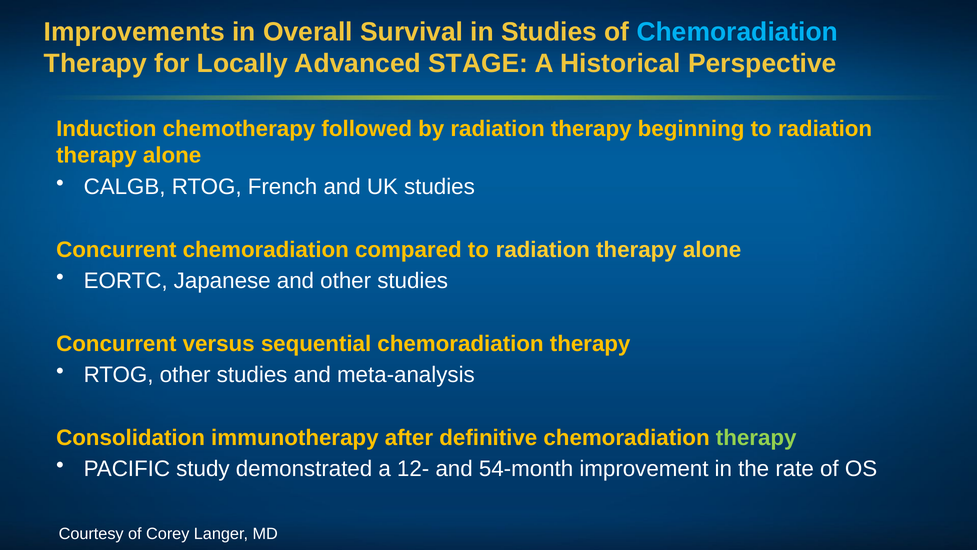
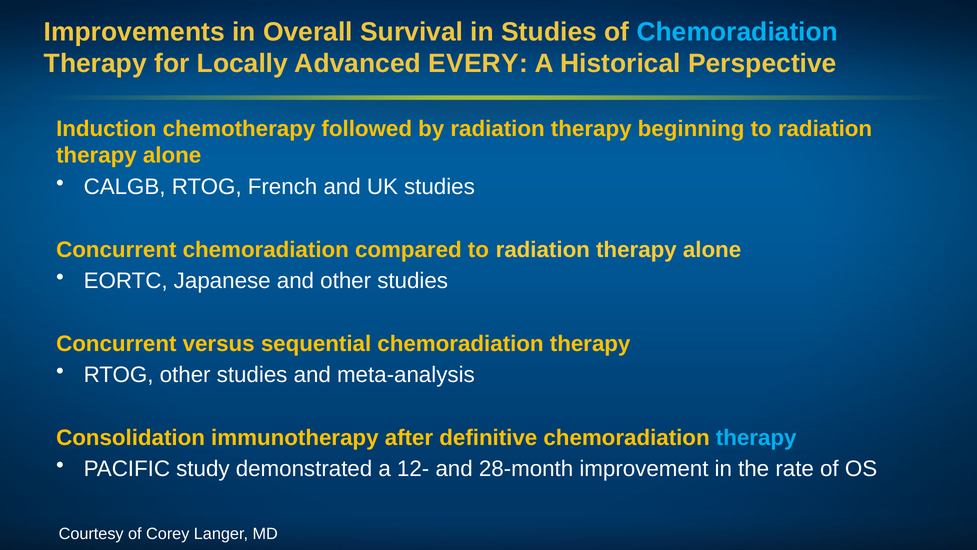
STAGE: STAGE -> EVERY (478, 64)
therapy colour: light green -> light blue (756, 437)
54-month: 54-month -> 28-month (526, 469)
